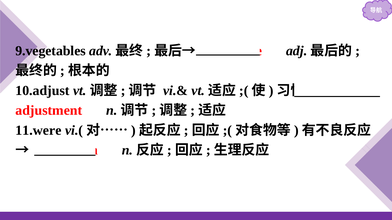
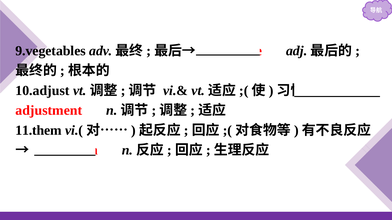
11.were: 11.were -> 11.them (39, 131)
